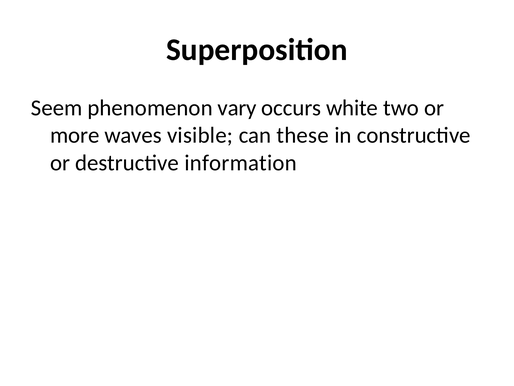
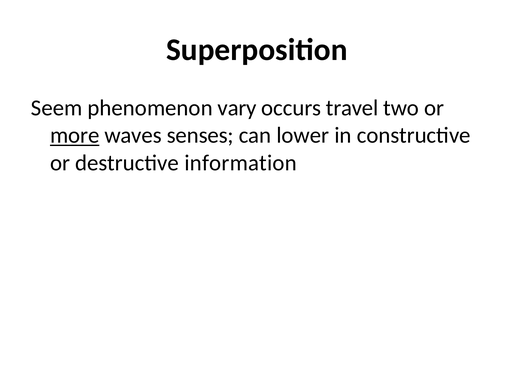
white: white -> travel (352, 108)
more underline: none -> present (75, 135)
visible: visible -> senses (200, 135)
these: these -> lower (303, 135)
